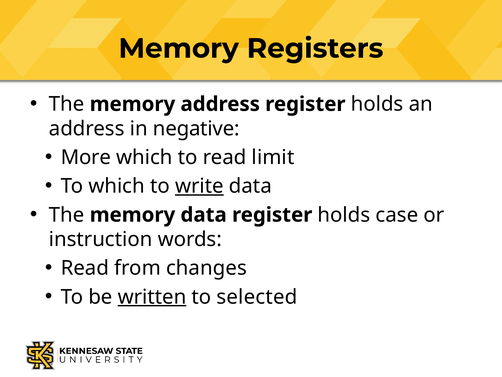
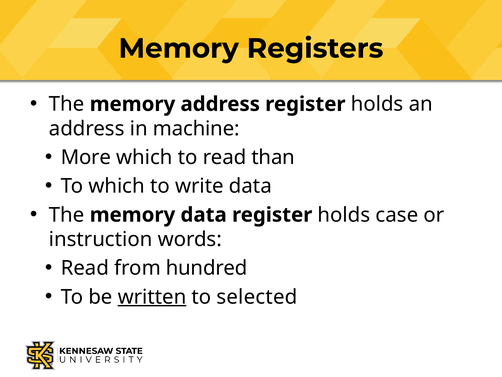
negative: negative -> machine (196, 129)
limit: limit -> than (273, 157)
write underline: present -> none (199, 186)
changes: changes -> hundred (207, 268)
